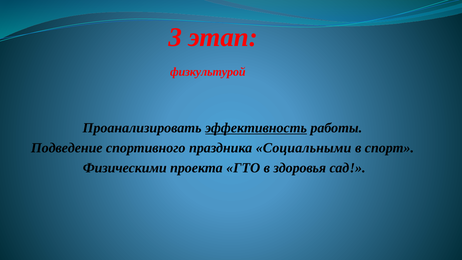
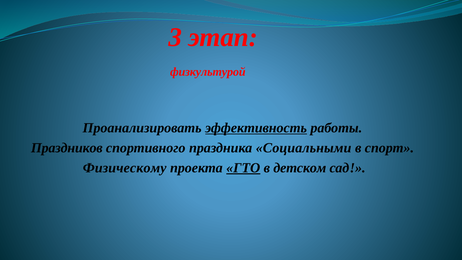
Подведение: Подведение -> Праздников (67, 148)
Физическими: Физическими -> Физическому (125, 168)
ГТО underline: none -> present (243, 168)
здоровья: здоровья -> детском (300, 168)
